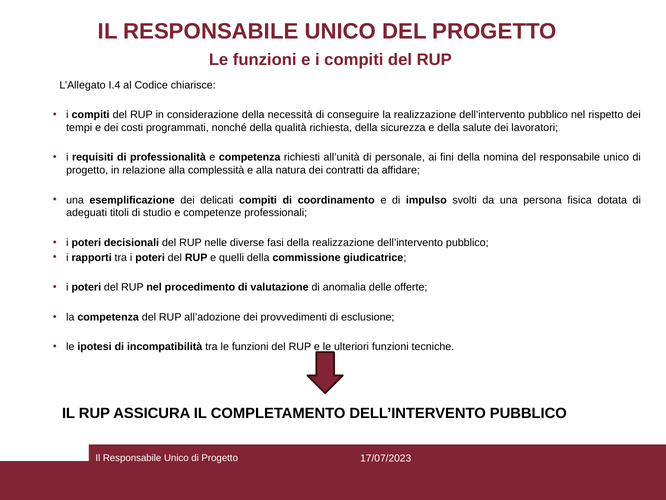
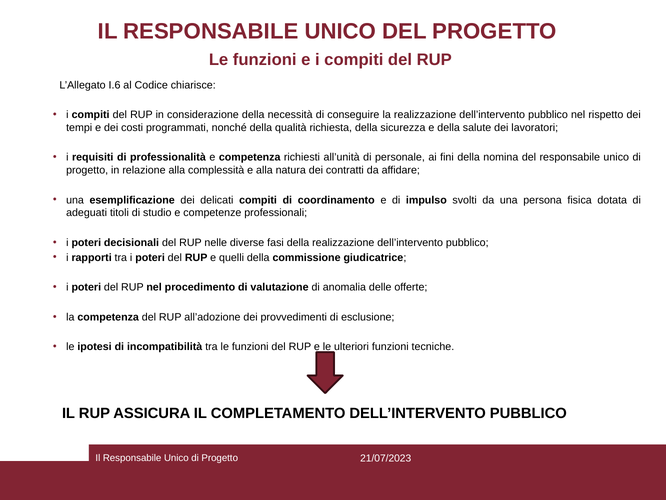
I.4: I.4 -> I.6 (115, 85)
17/07/2023: 17/07/2023 -> 21/07/2023 (386, 458)
